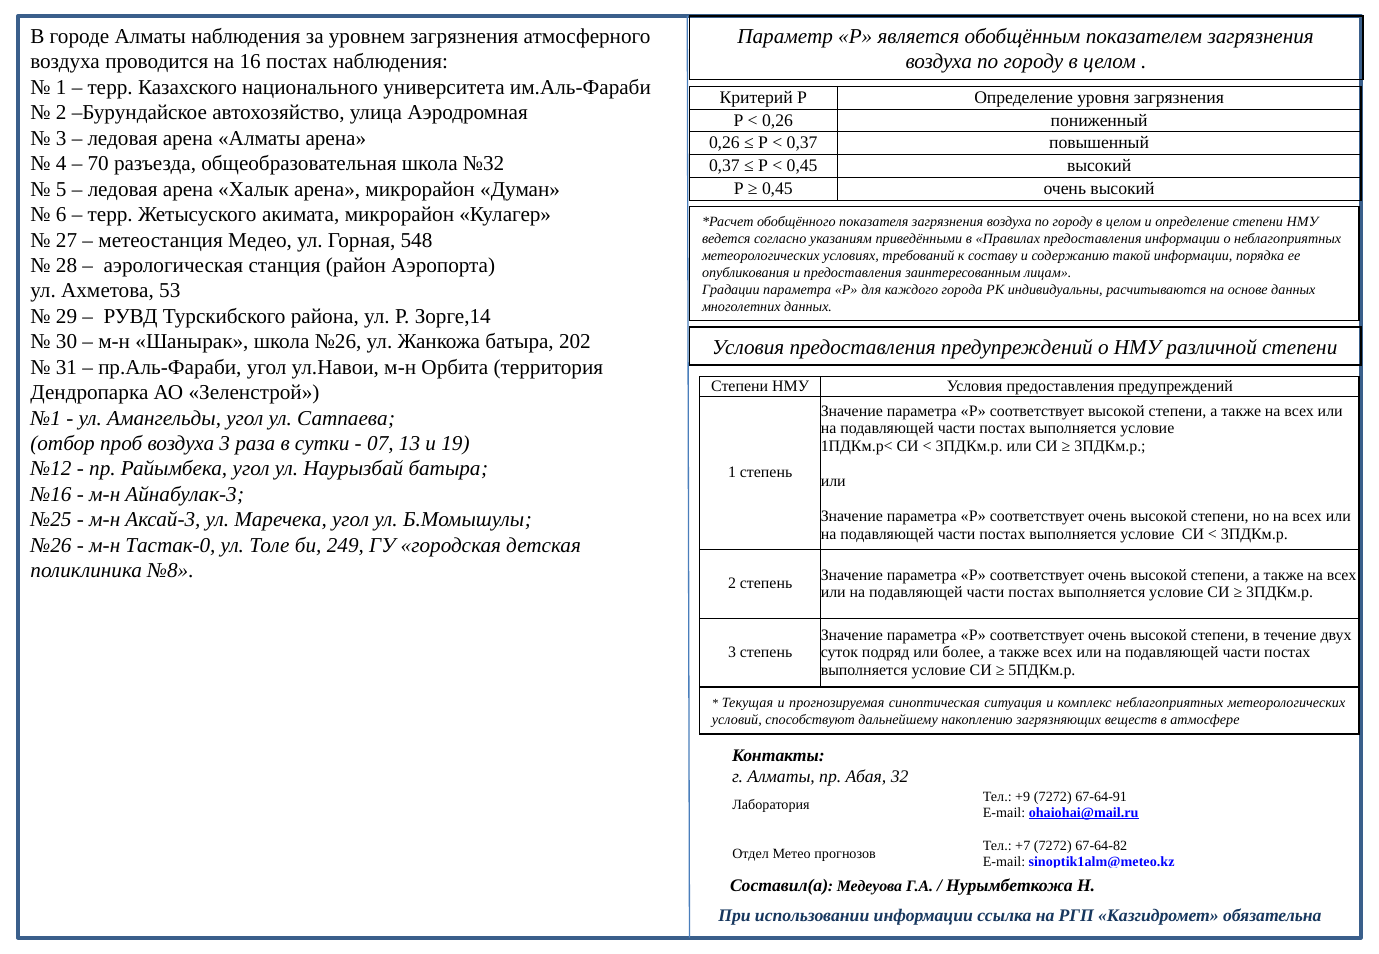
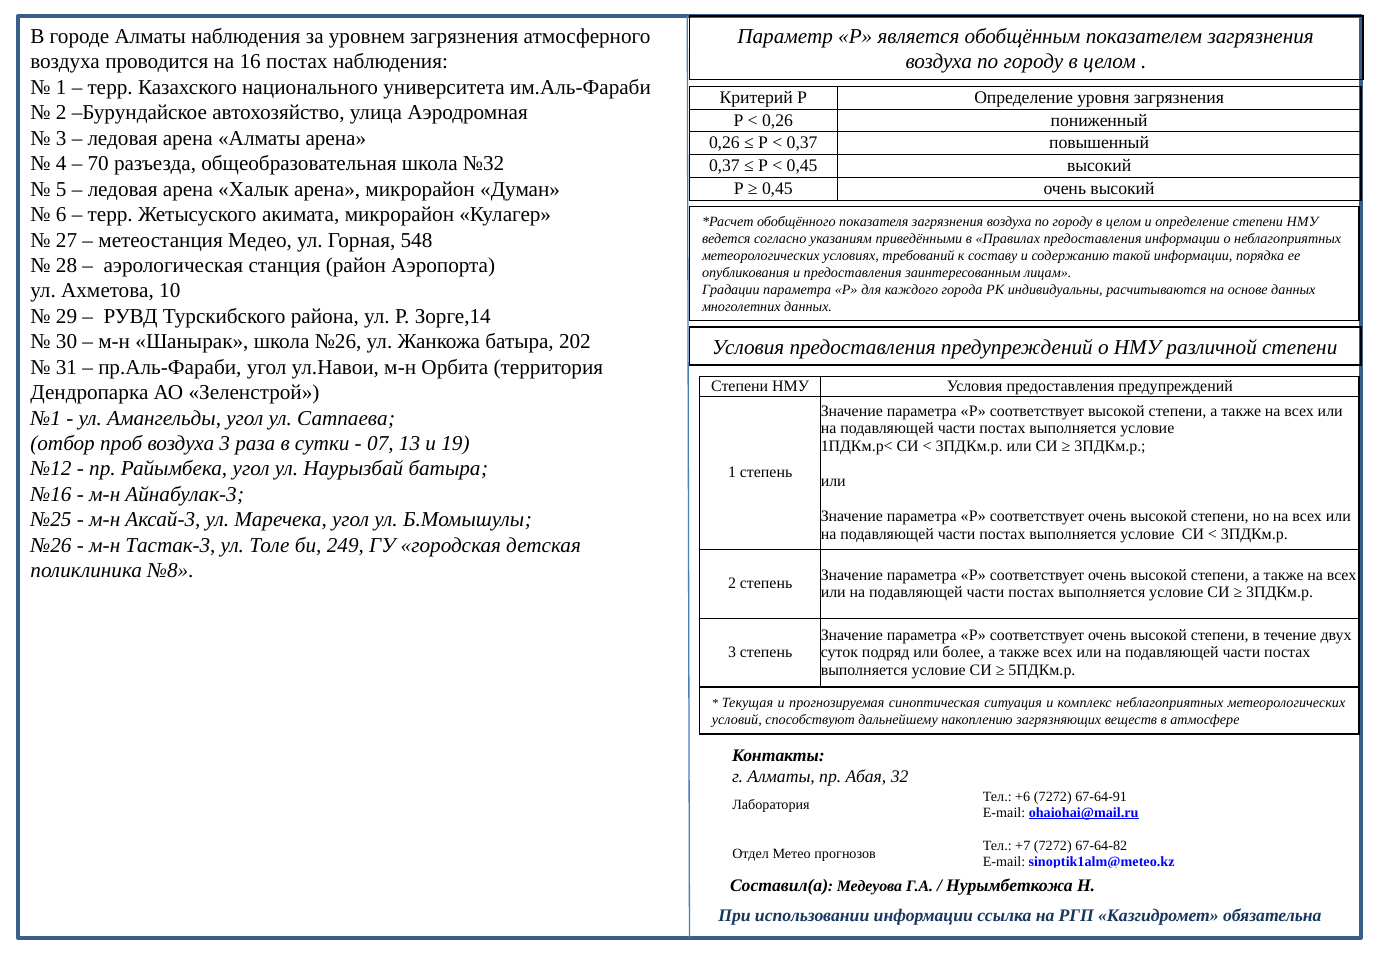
53: 53 -> 10 (170, 291)
Тастак-0: Тастак-0 -> Тастак-3 (170, 546)
+9: +9 -> +6 (1023, 797)
